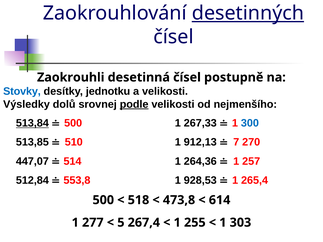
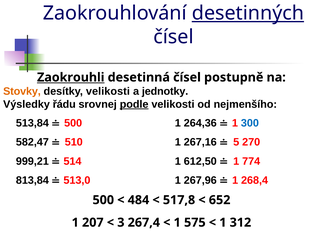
Zaokrouhli underline: none -> present (71, 77)
Stovky colour: blue -> orange (22, 91)
desítky jednotku: jednotku -> velikosti (108, 91)
a velikosti: velikosti -> jednotky (165, 91)
dolů: dolů -> řádu (64, 104)
513,84 underline: present -> none (32, 123)
267,33: 267,33 -> 264,36 (200, 123)
513,85: 513,85 -> 582,47 (32, 142)
912,13: 912,13 -> 267,16 (200, 142)
7: 7 -> 5 (236, 142)
447,07: 447,07 -> 999,21 (32, 161)
264,36: 264,36 -> 612,50 (200, 161)
257: 257 -> 774 (251, 161)
512,84: 512,84 -> 813,84 (32, 180)
553,8: 553,8 -> 513,0 (77, 180)
928,53: 928,53 -> 267,96 (200, 180)
265,4: 265,4 -> 268,4 (255, 180)
518: 518 -> 484 (138, 200)
473,8: 473,8 -> 517,8 (179, 200)
614: 614 -> 652 (220, 200)
277: 277 -> 207 (93, 223)
5: 5 -> 3 (121, 223)
255: 255 -> 575 (195, 223)
303: 303 -> 312 (240, 223)
